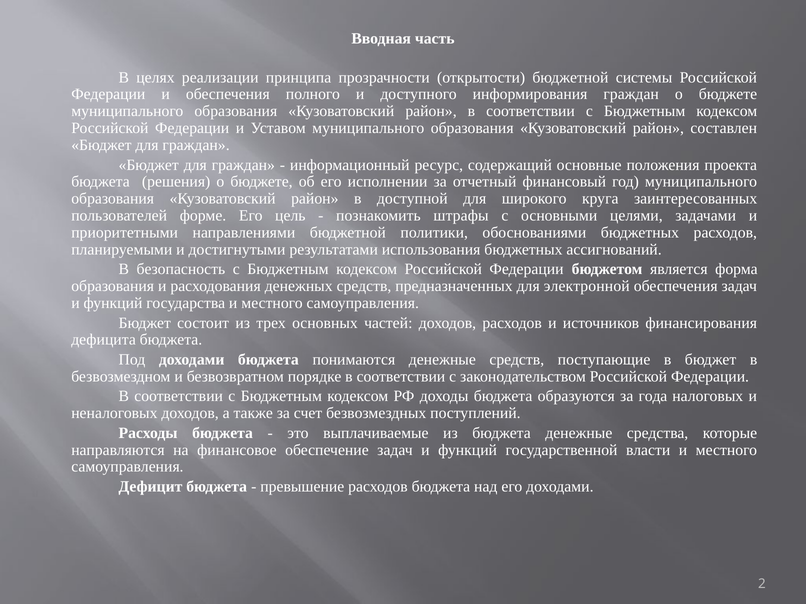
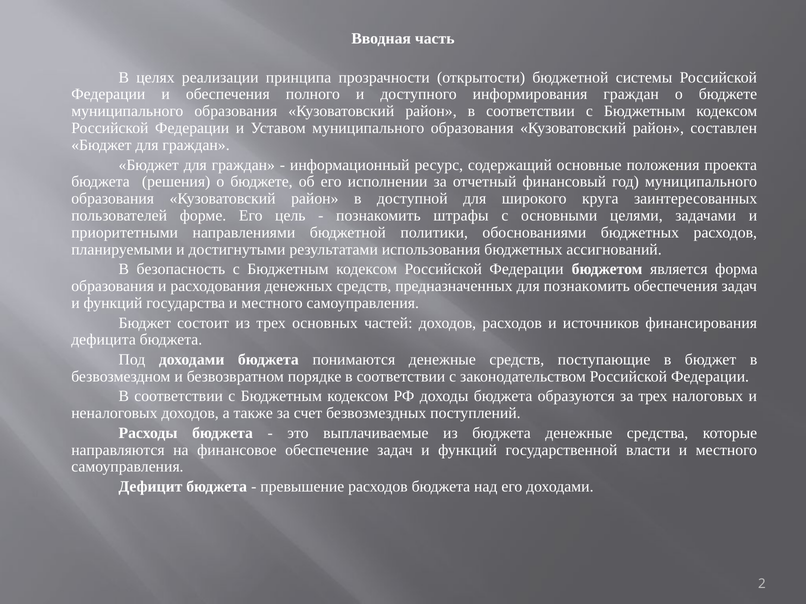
для электронной: электронной -> познакомить (587, 286)
за года: года -> трех (653, 397)
